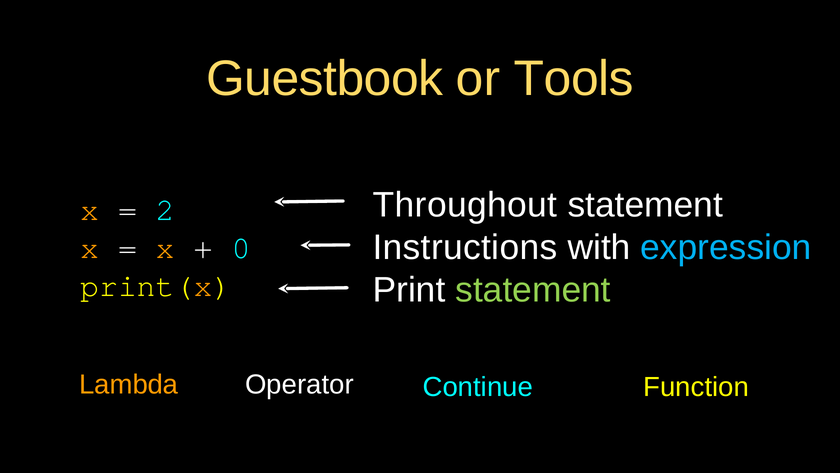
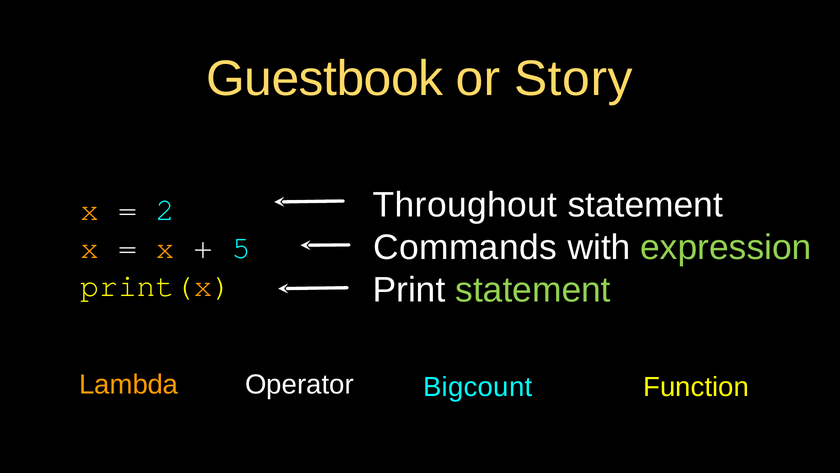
Tools: Tools -> Story (573, 78)
Instructions: Instructions -> Commands (465, 247)
expression colour: light blue -> light green (726, 247)
0: 0 -> 5 (241, 248)
Continue: Continue -> Bigcount (478, 387)
